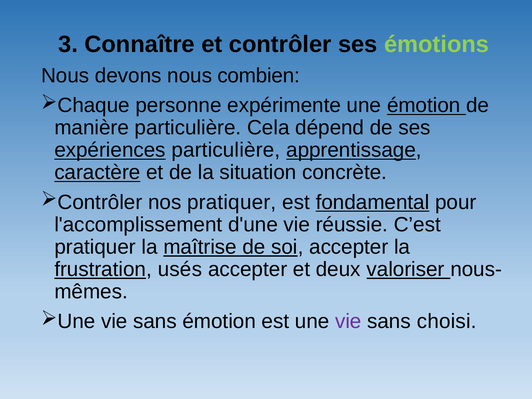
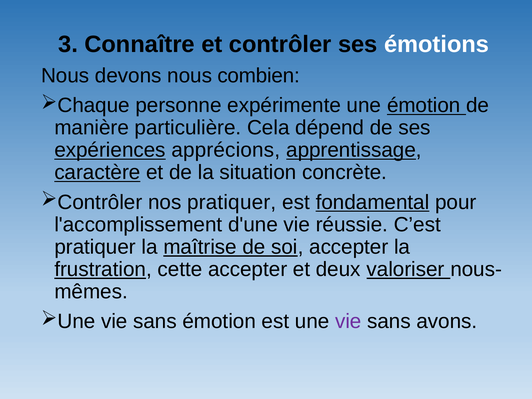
émotions colour: light green -> white (437, 44)
expériences particulière: particulière -> apprécions (226, 150)
usés: usés -> cette (180, 269)
choisi: choisi -> avons (447, 321)
